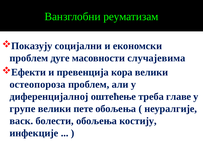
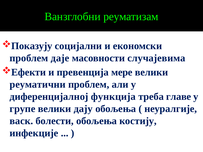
дуге: дуге -> даје (60, 58)
кора: кора -> мере (122, 72)
остеопороза: остеопороза -> реуматични (38, 85)
оштећење: оштећење -> функција (113, 97)
пете: пете -> дају (83, 109)
